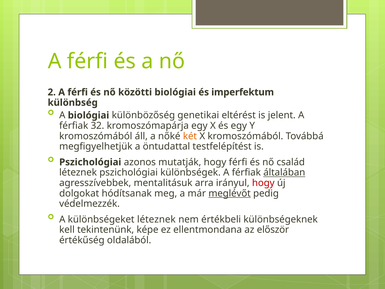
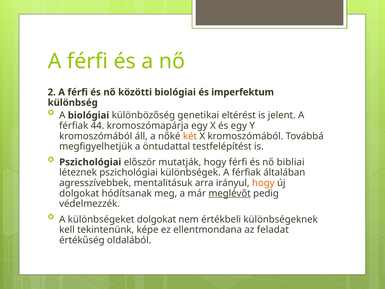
32: 32 -> 44 (97, 126)
azonos: azonos -> először (140, 162)
család: család -> bibliai (291, 162)
általában underline: present -> none (284, 172)
hogy colour: red -> orange (263, 183)
különbségeket léteznek: léteznek -> dolgokat (156, 219)
először: először -> feladat (273, 230)
